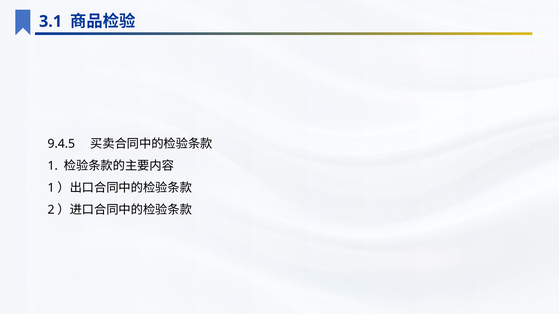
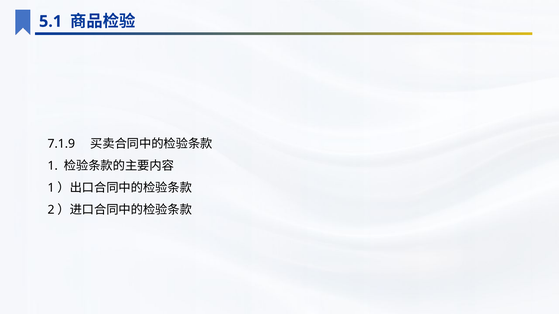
3.1: 3.1 -> 5.1 (51, 21)
9.4.5: 9.4.5 -> 7.1.9 (61, 144)
